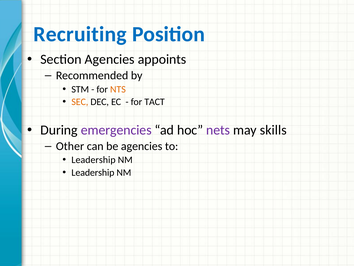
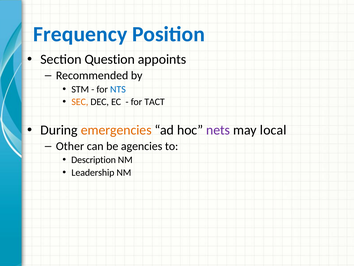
Recruiting: Recruiting -> Frequency (80, 34)
Section Agencies: Agencies -> Question (110, 59)
NTS colour: orange -> blue (118, 89)
emergencies colour: purple -> orange (116, 130)
skills: skills -> local (273, 130)
Leadership: Leadership -> Description (94, 160)
